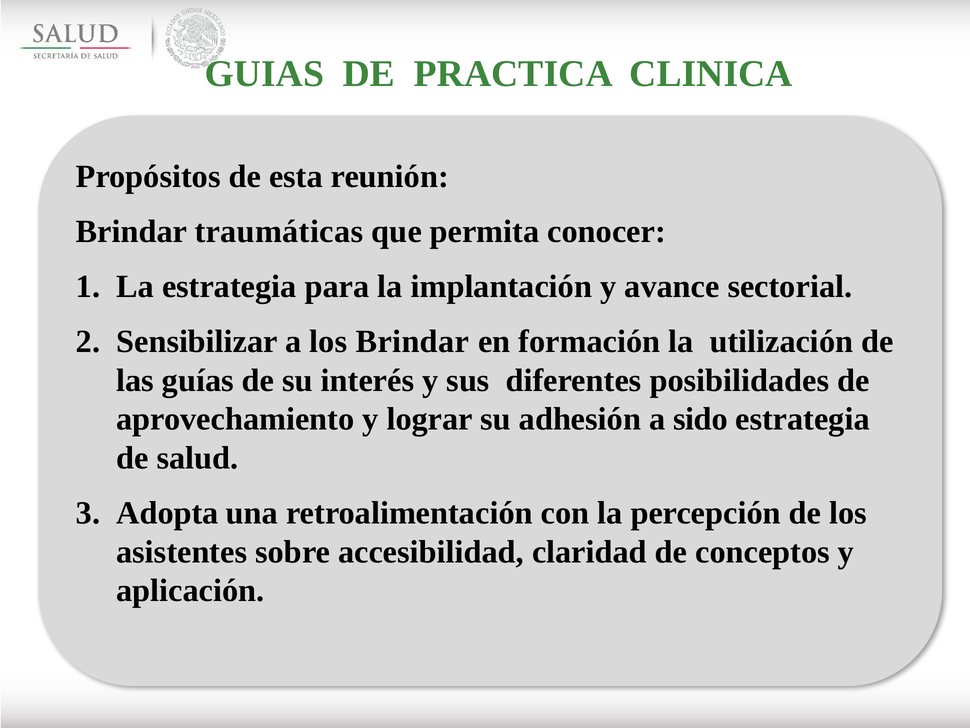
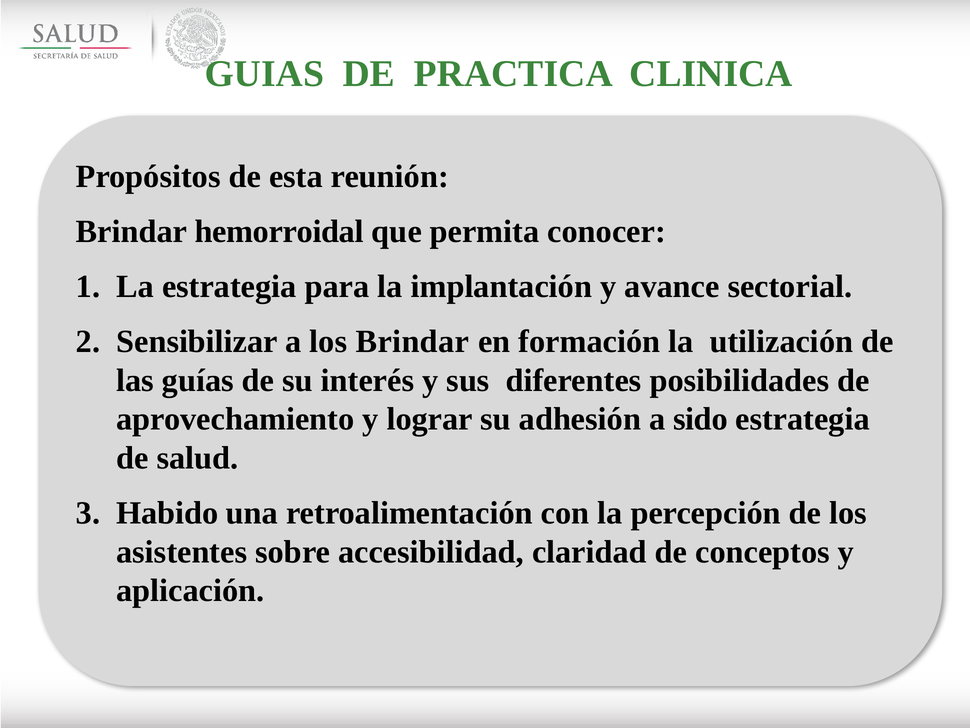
traumáticas: traumáticas -> hemorroidal (279, 232)
Adopta: Adopta -> Habido (167, 513)
